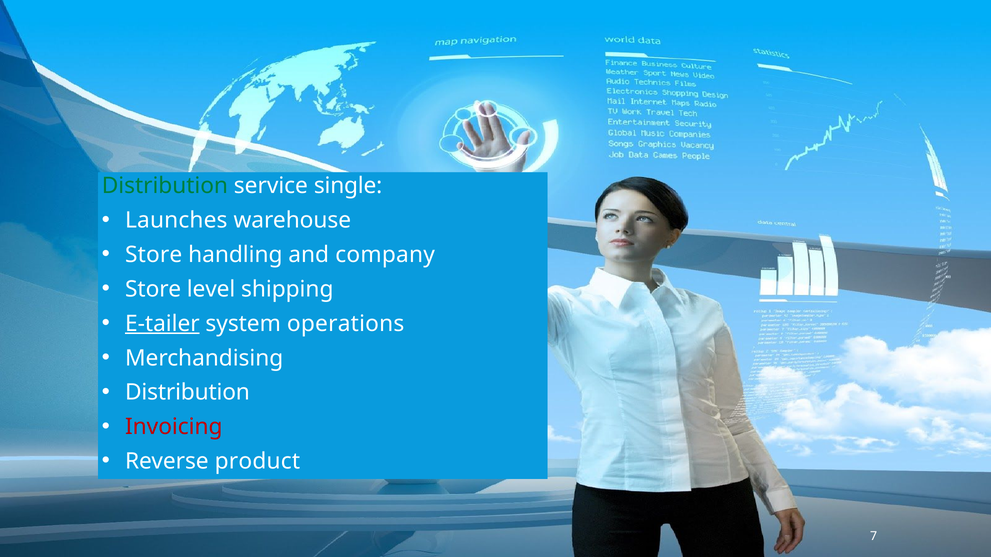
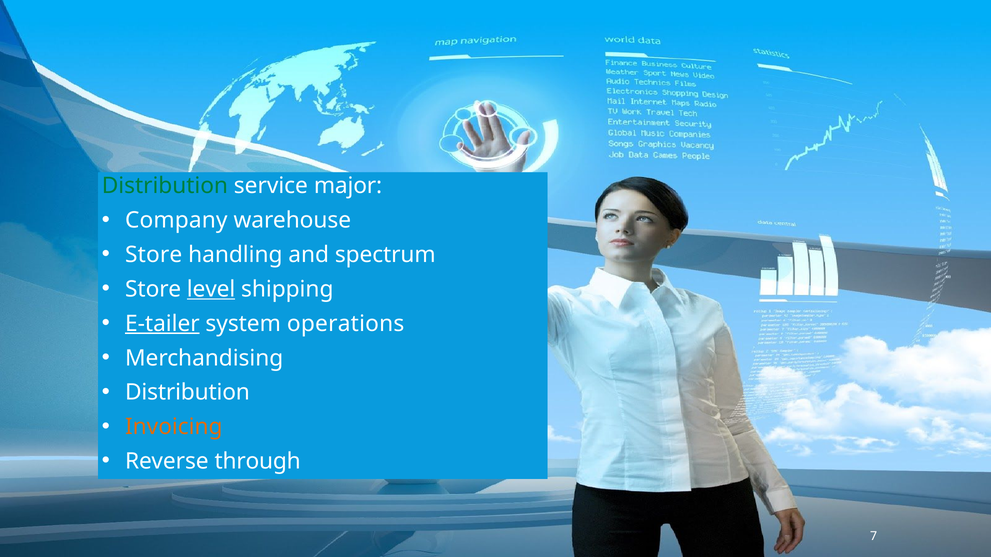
single: single -> major (348, 186)
Launches: Launches -> Company (176, 221)
company: company -> spectrum (385, 255)
level underline: none -> present (211, 289)
Invoicing colour: red -> orange (174, 427)
product: product -> through (258, 462)
